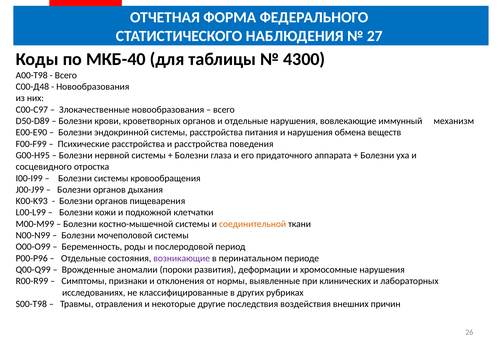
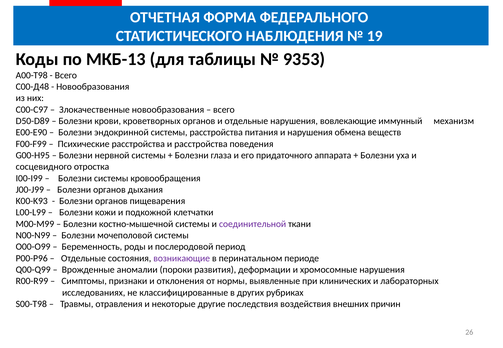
27: 27 -> 19 (375, 36)
МКБ-40: МКБ-40 -> МКБ-13 (116, 59)
4300: 4300 -> 9353 (304, 59)
соединительной colour: orange -> purple (253, 224)
